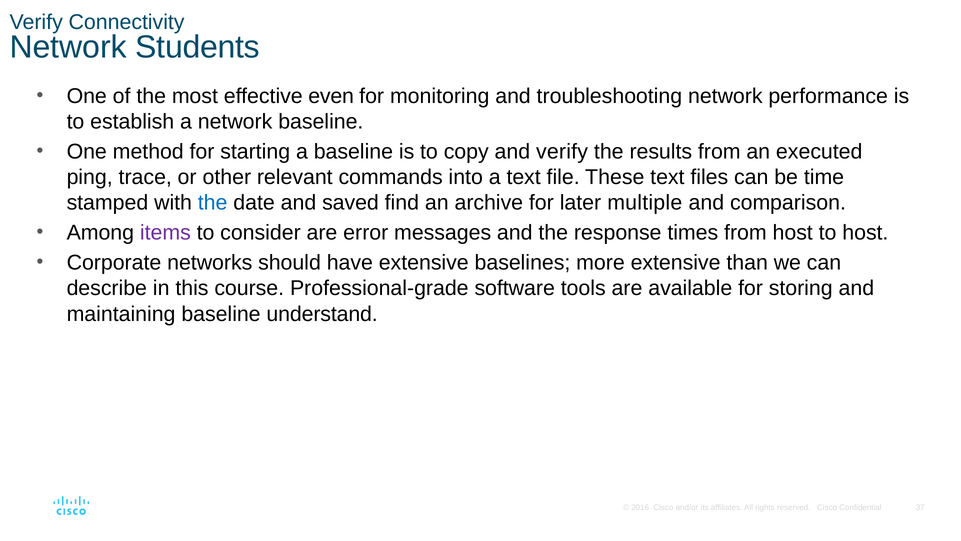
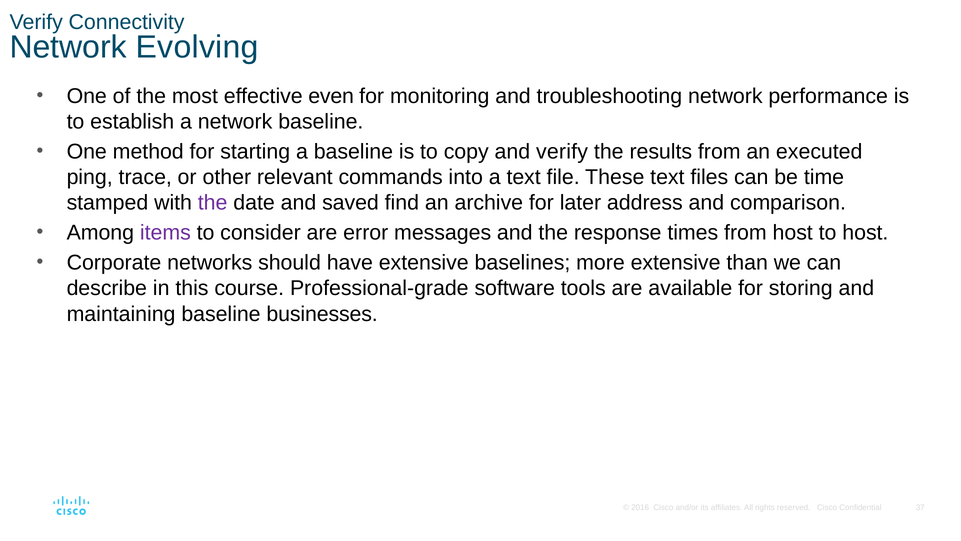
Students: Students -> Evolving (197, 47)
the colour: blue -> purple (213, 203)
multiple: multiple -> address (645, 203)
understand: understand -> businesses (322, 314)
